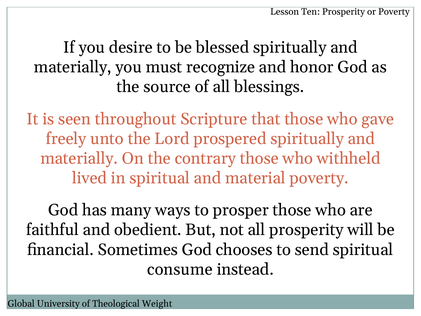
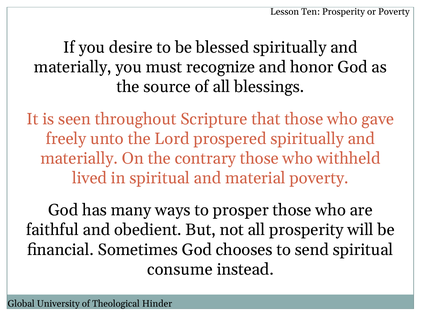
Weight: Weight -> Hinder (157, 304)
